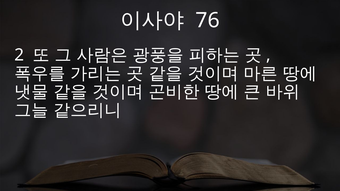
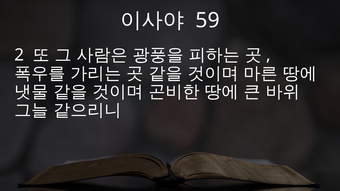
76: 76 -> 59 (208, 20)
